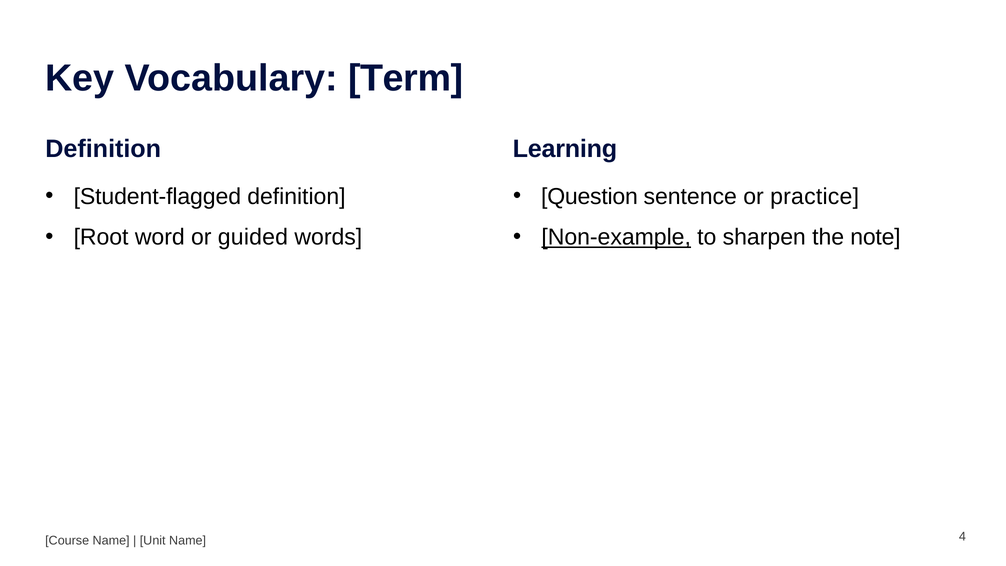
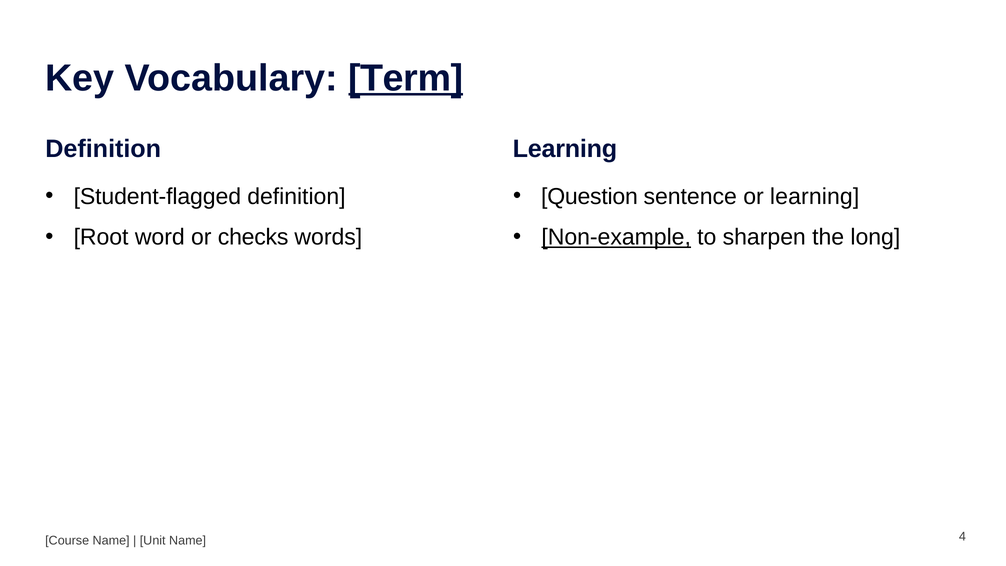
Term underline: none -> present (406, 78)
or practice: practice -> learning (815, 197)
guided: guided -> checks (253, 237)
note: note -> long (875, 237)
